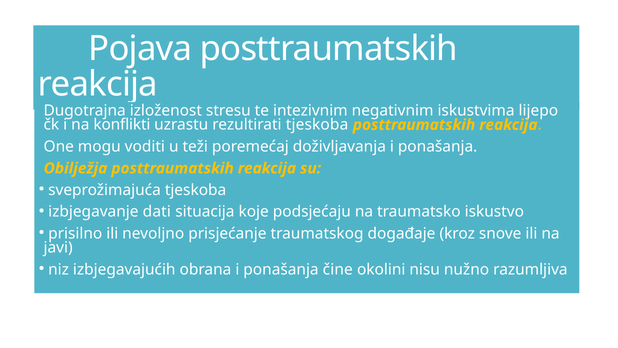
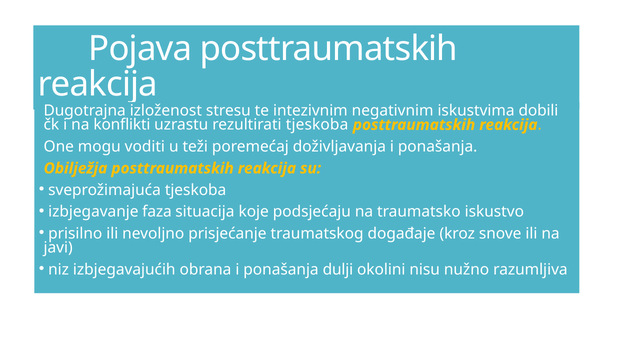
lijepo: lijepo -> dobili (538, 111)
dati: dati -> faza (157, 212)
čine: čine -> dulji (338, 269)
